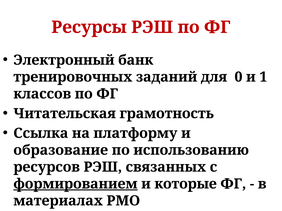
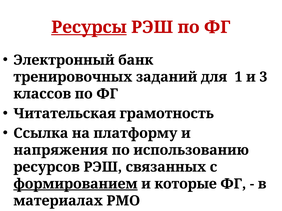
Ресурсы underline: none -> present (89, 27)
0: 0 -> 1 (238, 77)
1: 1 -> 3 (263, 77)
образование: образование -> напряжения (61, 150)
